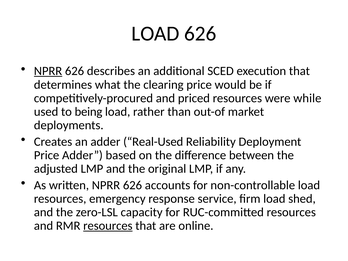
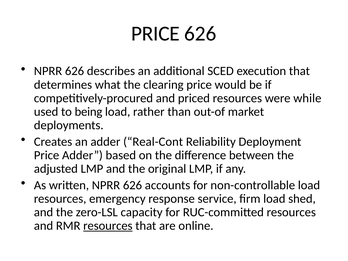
LOAD: LOAD -> PRICE (155, 34)
NPRR underline: present -> none (48, 71)
Real-Used: Real-Used -> Real-Cont (153, 142)
